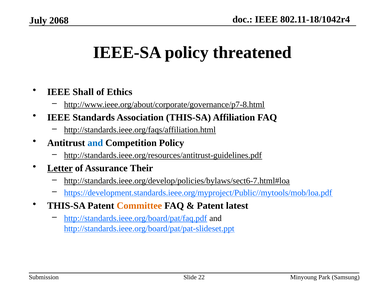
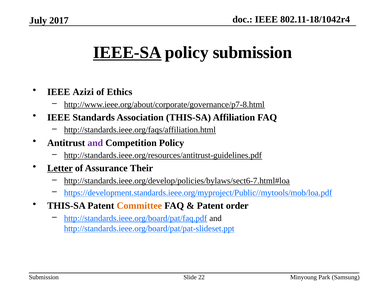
2068: 2068 -> 2017 (59, 21)
IEEE-SA underline: none -> present (127, 53)
policy threatened: threatened -> submission (252, 53)
Shall: Shall -> Azizi (83, 92)
and colour: blue -> purple (95, 143)
latest: latest -> order (237, 206)
